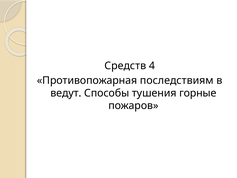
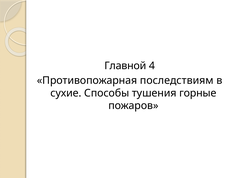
Средств: Средств -> Главной (125, 66)
ведут: ведут -> сухие (66, 93)
